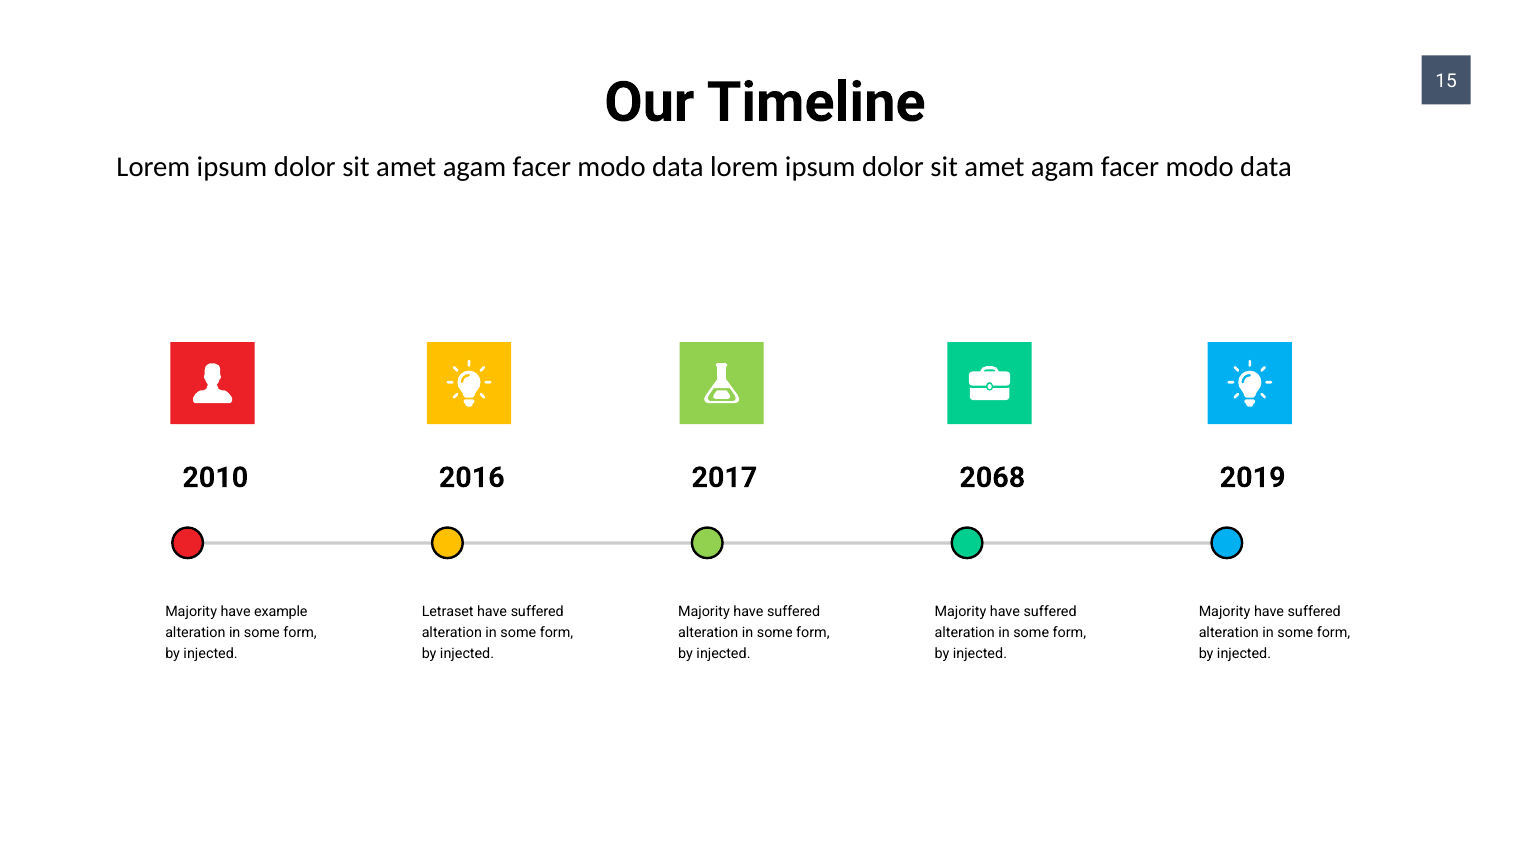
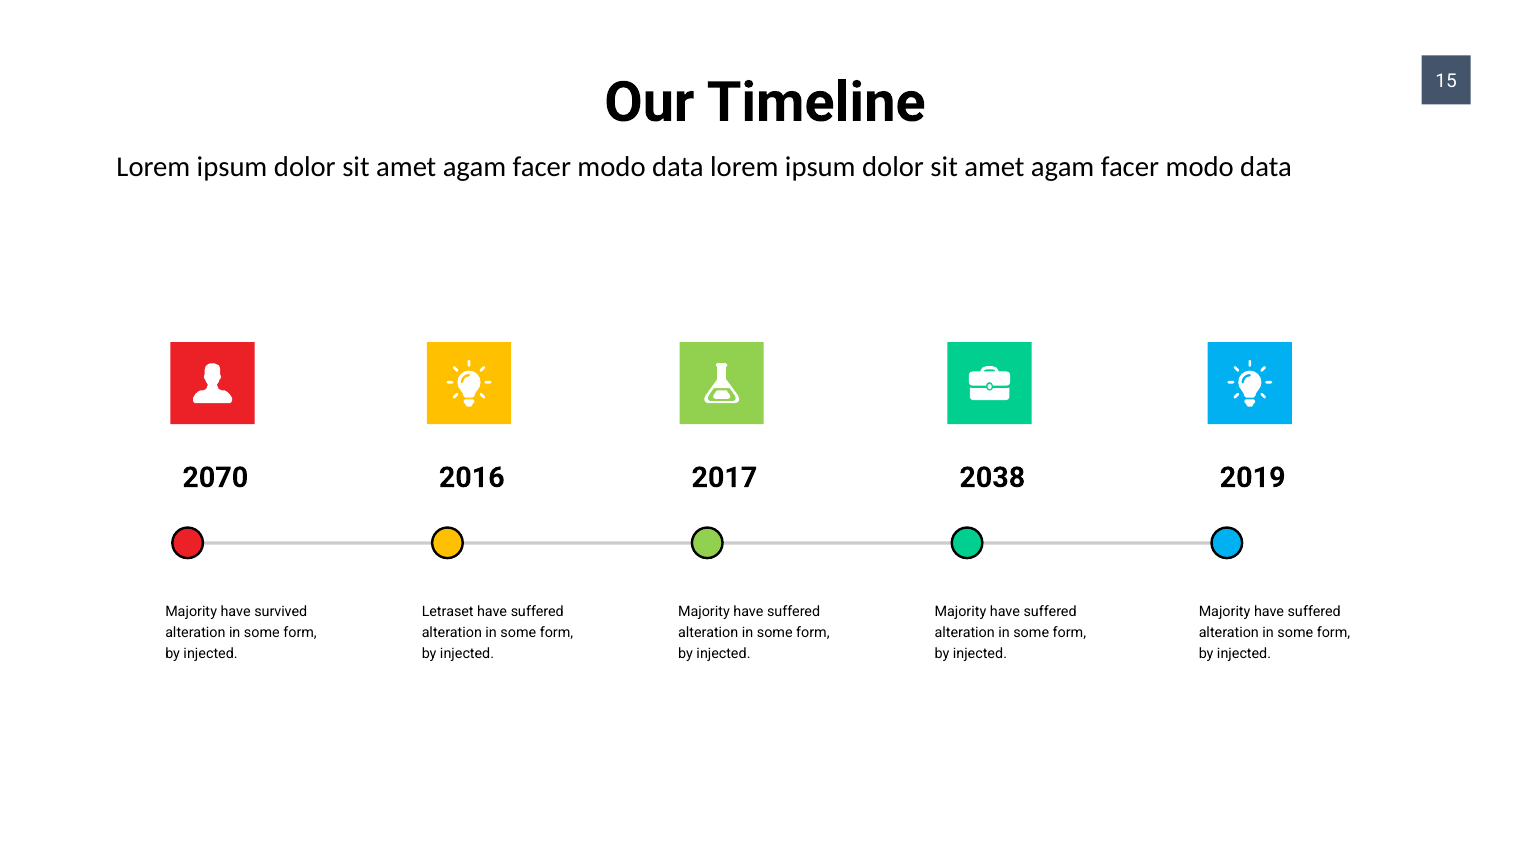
2010: 2010 -> 2070 (215, 478)
2068: 2068 -> 2038 (992, 478)
example: example -> survived (281, 612)
